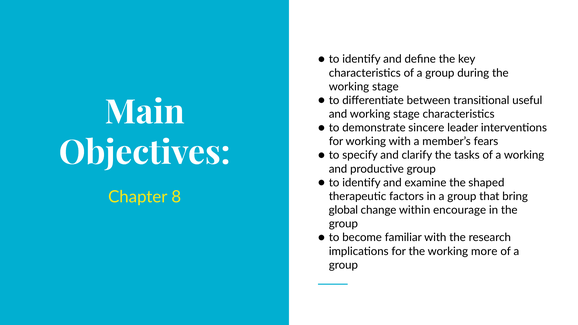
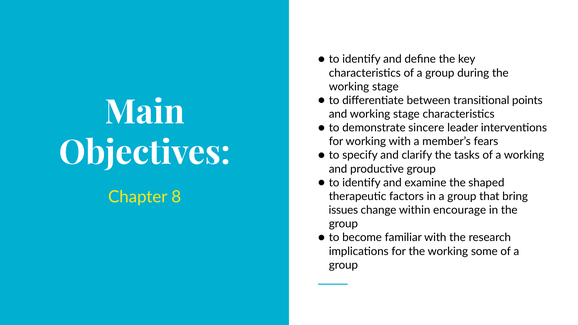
useful: useful -> points (527, 100)
global: global -> issues (343, 210)
more: more -> some (484, 251)
